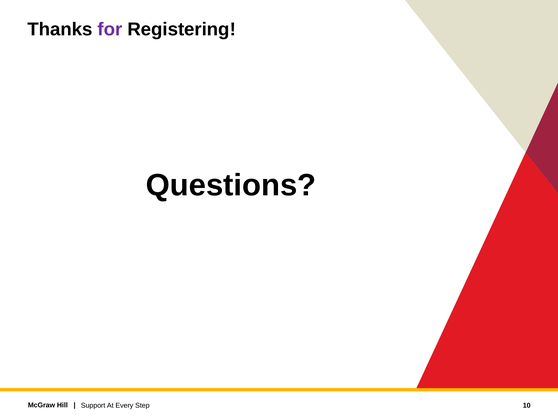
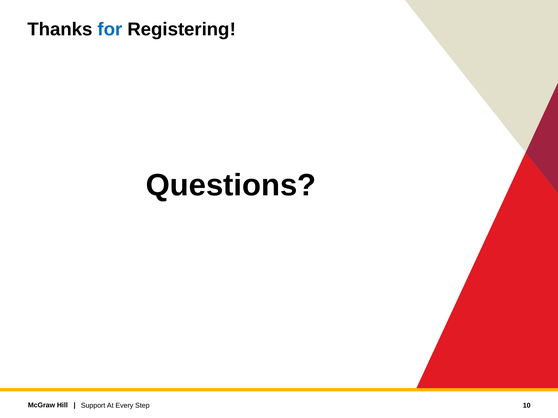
for colour: purple -> blue (110, 29)
